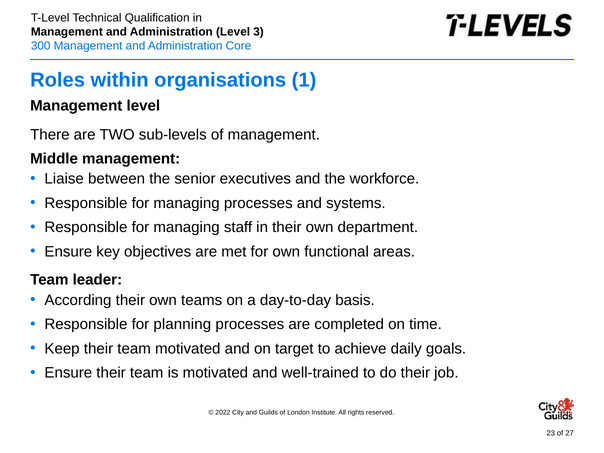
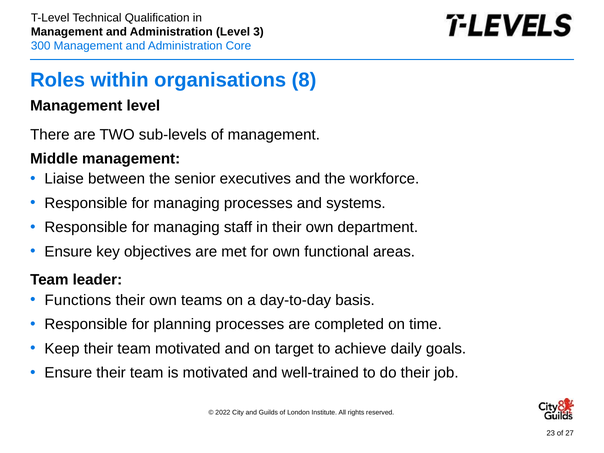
1: 1 -> 8 (304, 80)
According: According -> Functions (78, 300)
